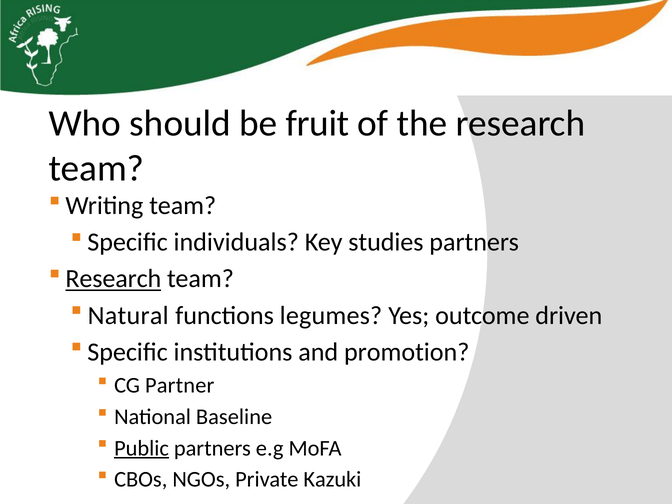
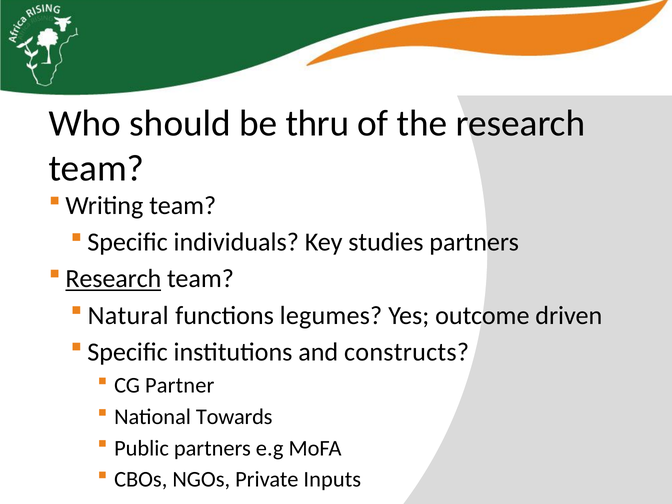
fruit: fruit -> thru (317, 124)
promotion: promotion -> constructs (407, 352)
Baseline: Baseline -> Towards (234, 417)
Public underline: present -> none (142, 448)
Kazuki: Kazuki -> Inputs (332, 479)
